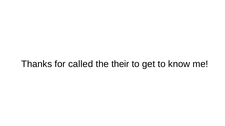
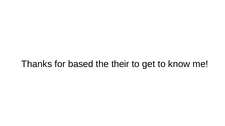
called: called -> based (81, 64)
